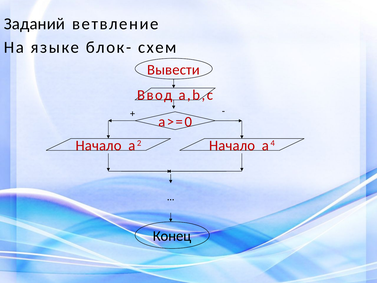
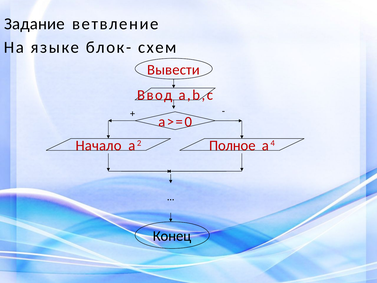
Заданий: Заданий -> Задание (34, 24)
Начало: Начало -> Полное (232, 145)
